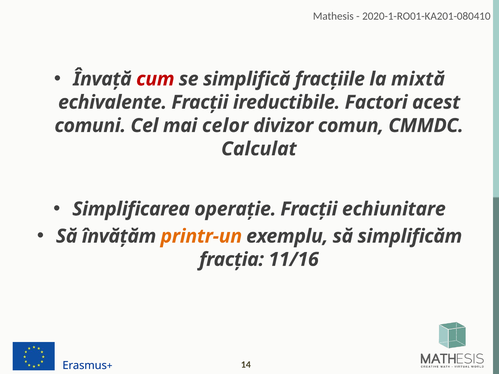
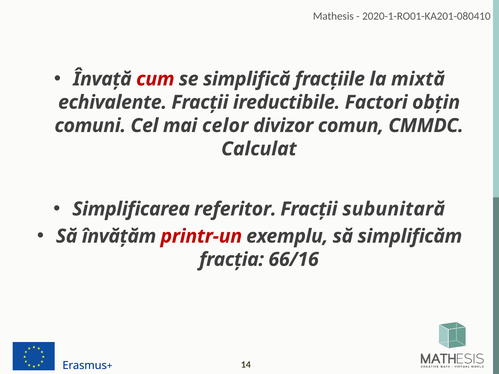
acest: acest -> obțin (436, 102)
operație: operație -> referitor (235, 209)
echiunitare: echiunitare -> subunitară (394, 209)
printr-un colour: orange -> red (201, 236)
11/16: 11/16 -> 66/16 (294, 260)
